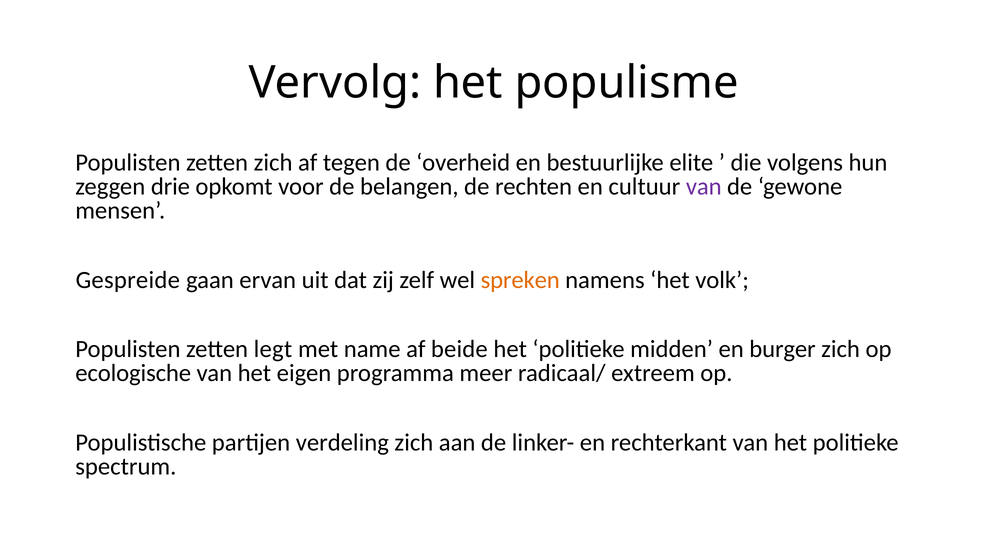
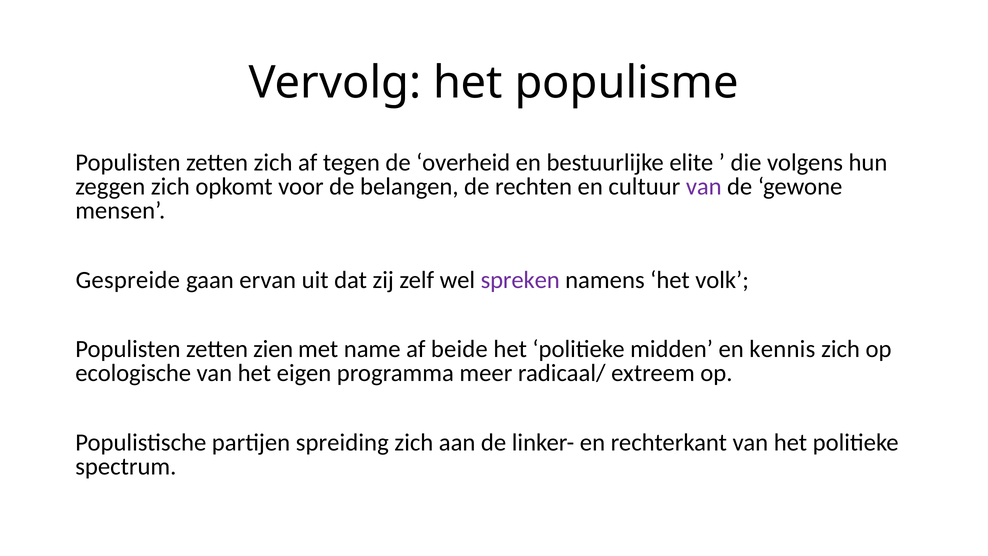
zeggen drie: drie -> zich (170, 187)
spreken colour: orange -> purple (520, 280)
legt: legt -> zien (273, 349)
burger: burger -> kennis (782, 349)
verdeling: verdeling -> spreiding (342, 442)
